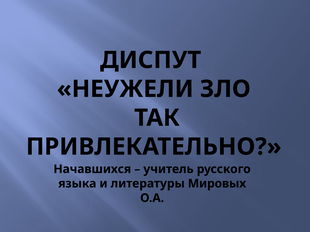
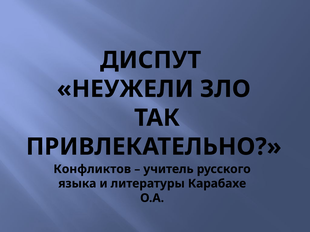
Начавшихся: Начавшихся -> Конфликтов (92, 169)
Мировых: Мировых -> Карабахе (217, 184)
